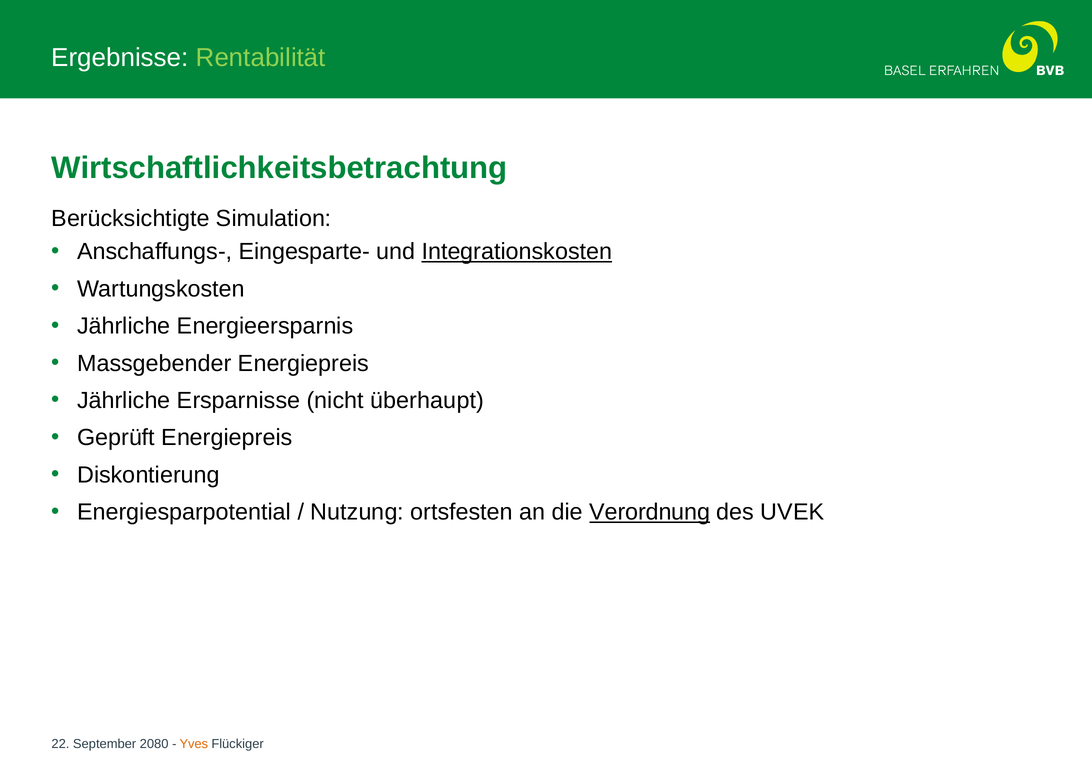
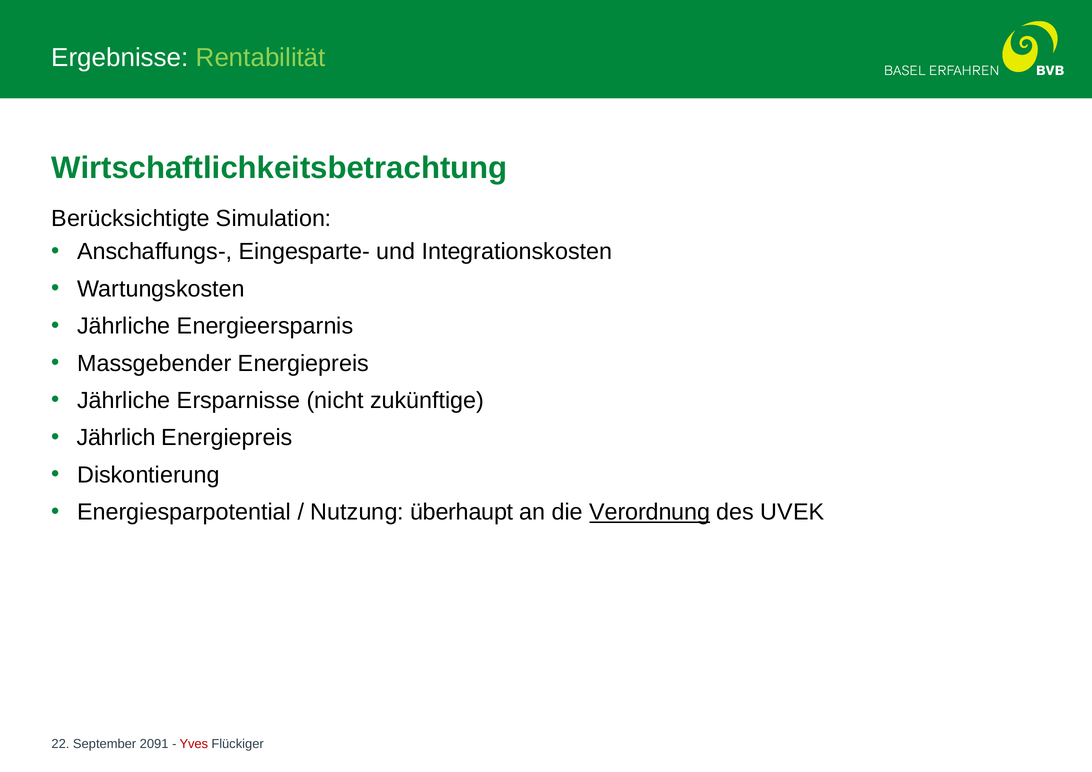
Integrationskosten underline: present -> none (517, 252)
überhaupt: überhaupt -> zukünftige (427, 401)
Geprüft: Geprüft -> Jährlich (116, 438)
ortsfesten: ortsfesten -> überhaupt (462, 512)
2080: 2080 -> 2091 (154, 744)
Yves colour: orange -> red (194, 744)
